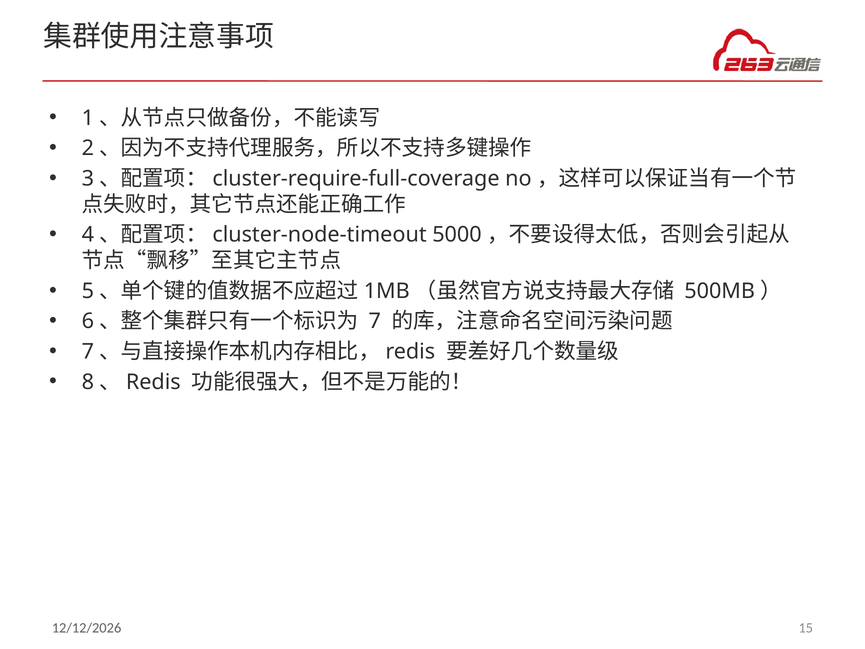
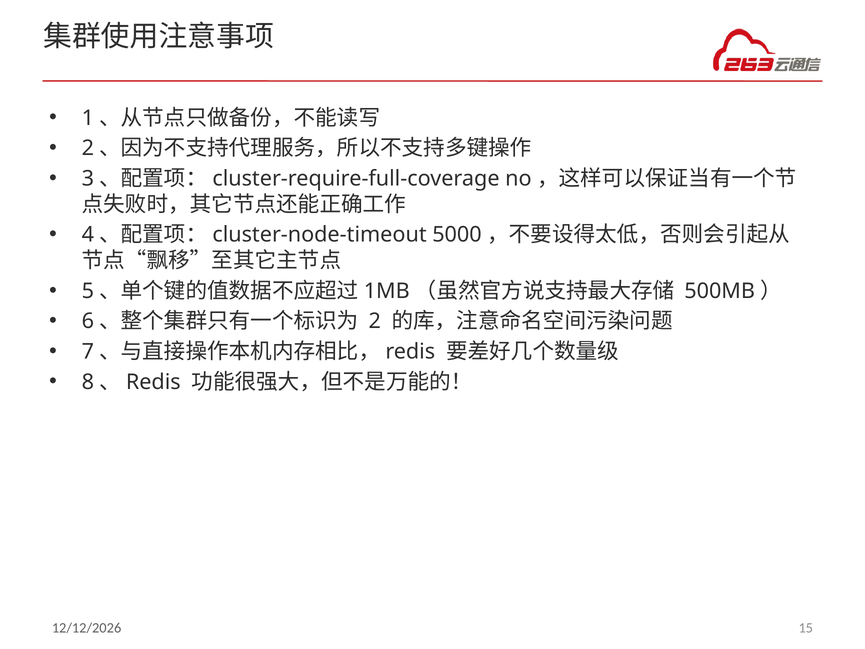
7: 7 -> 2 (375, 321)
